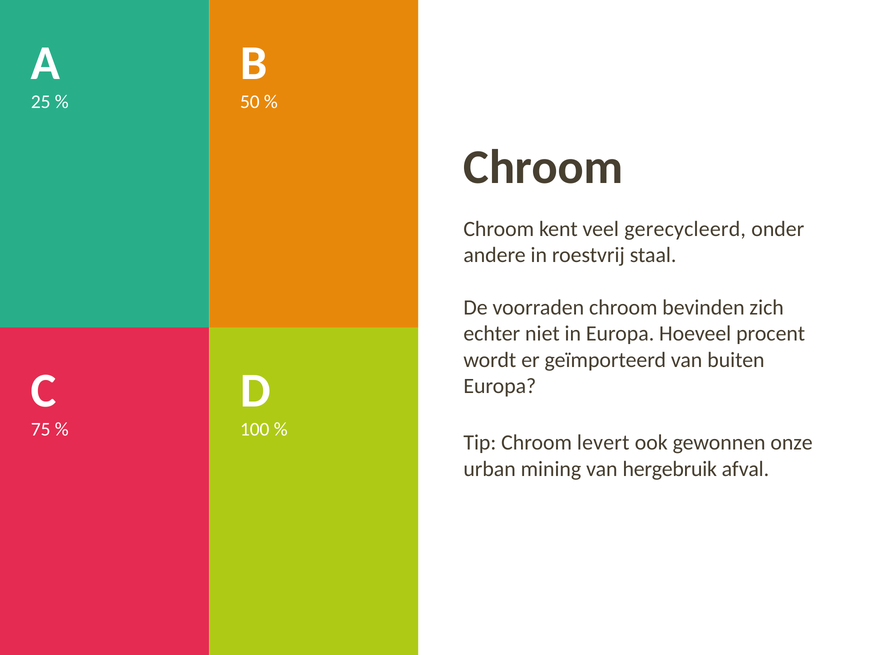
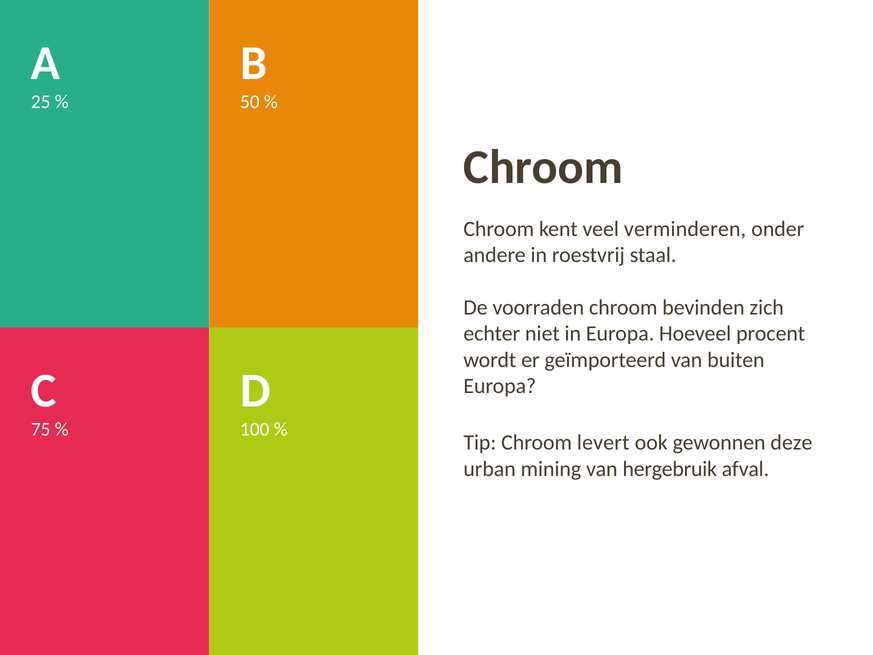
gerecycleerd: gerecycleerd -> verminderen (685, 229)
onze: onze -> deze (791, 443)
